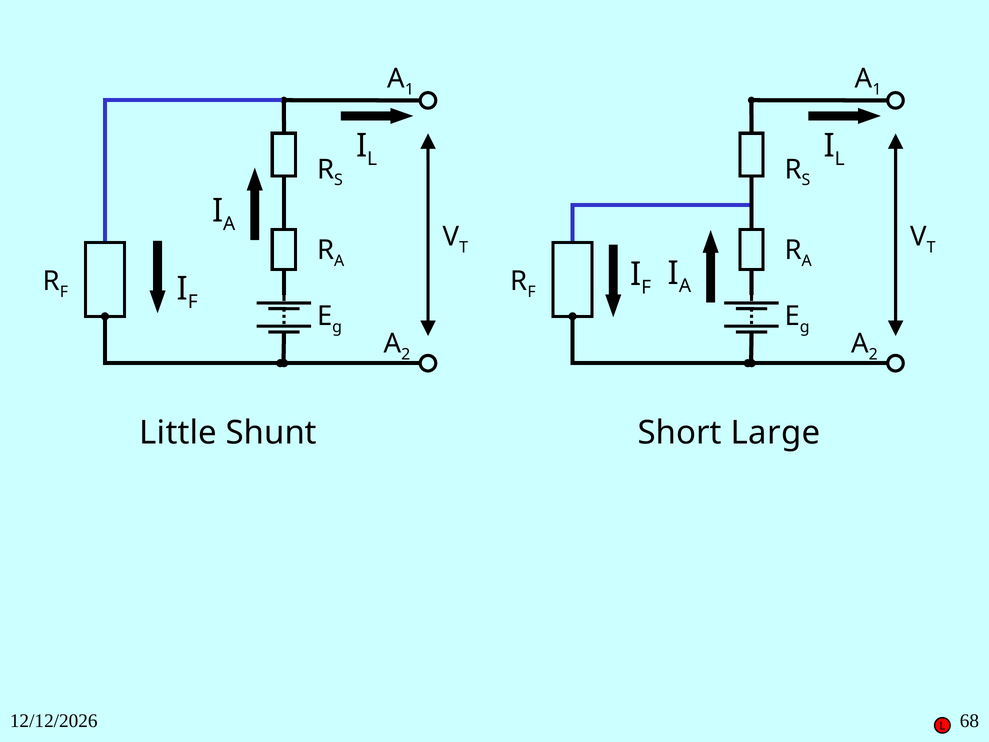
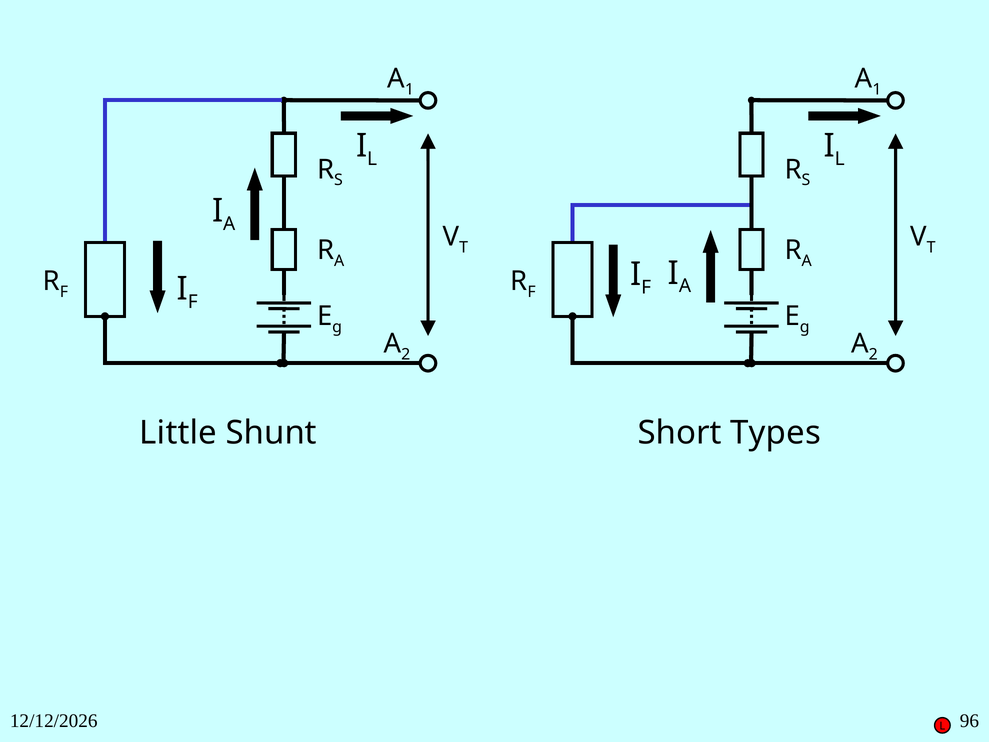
Large: Large -> Types (776, 433)
68: 68 -> 96 (969, 721)
